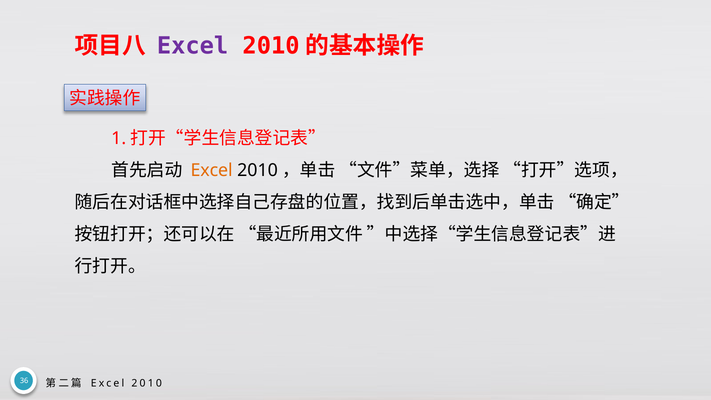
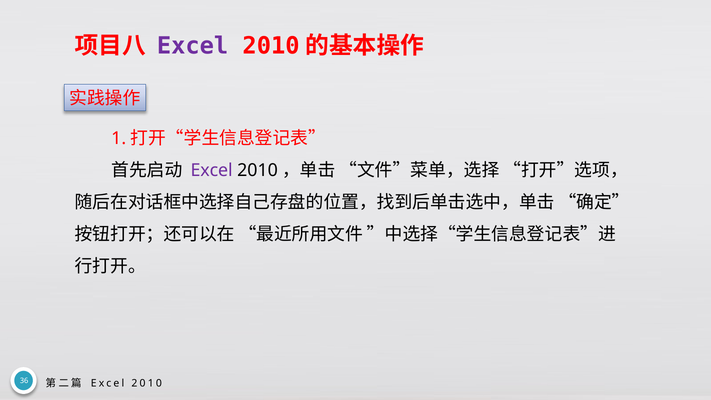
Excel colour: orange -> purple (212, 170)
